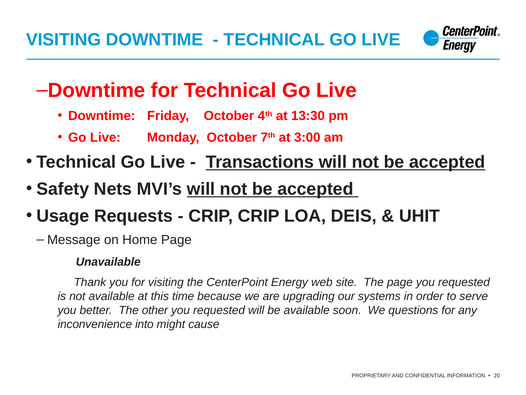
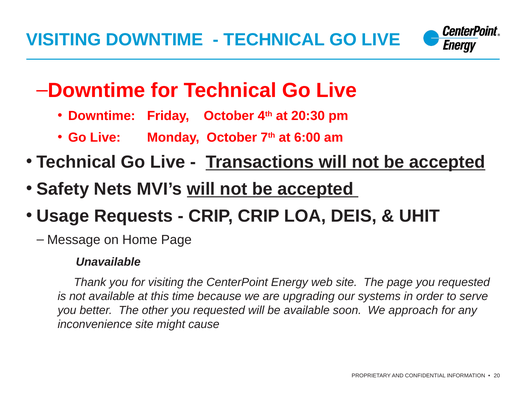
13:30: 13:30 -> 20:30 (308, 116)
3:00: 3:00 -> 6:00 (307, 137)
questions: questions -> approach (413, 310)
inconvenience into: into -> site (144, 324)
